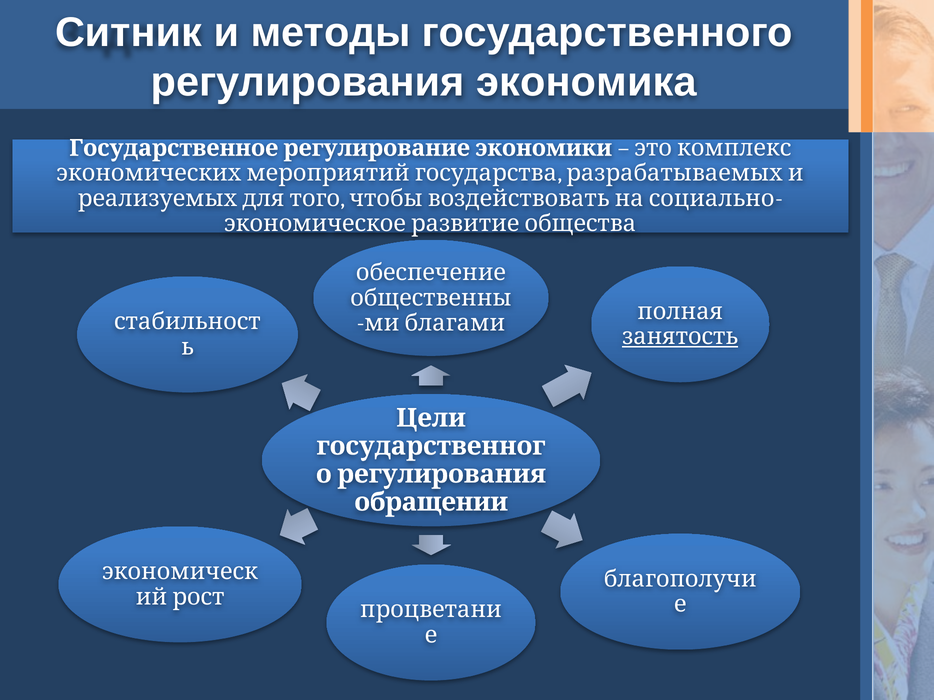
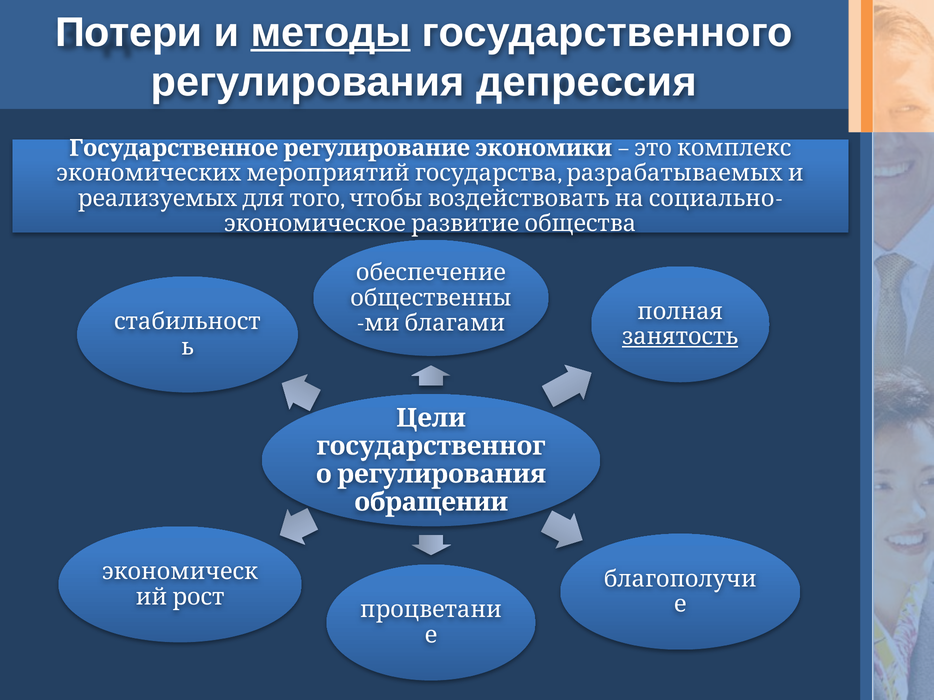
Ситник: Ситник -> Потери (129, 32)
методы underline: none -> present (331, 32)
экономика: экономика -> депрессия (586, 82)
